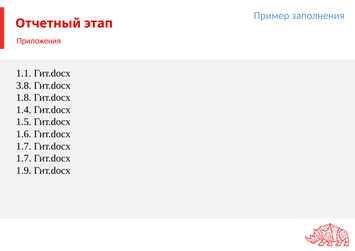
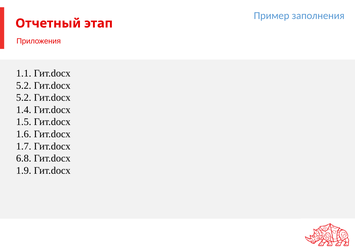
3.8: 3.8 -> 5.2 (24, 85)
1.8: 1.8 -> 5.2 (24, 98)
1.7: 1.7 -> 6.8 (24, 158)
